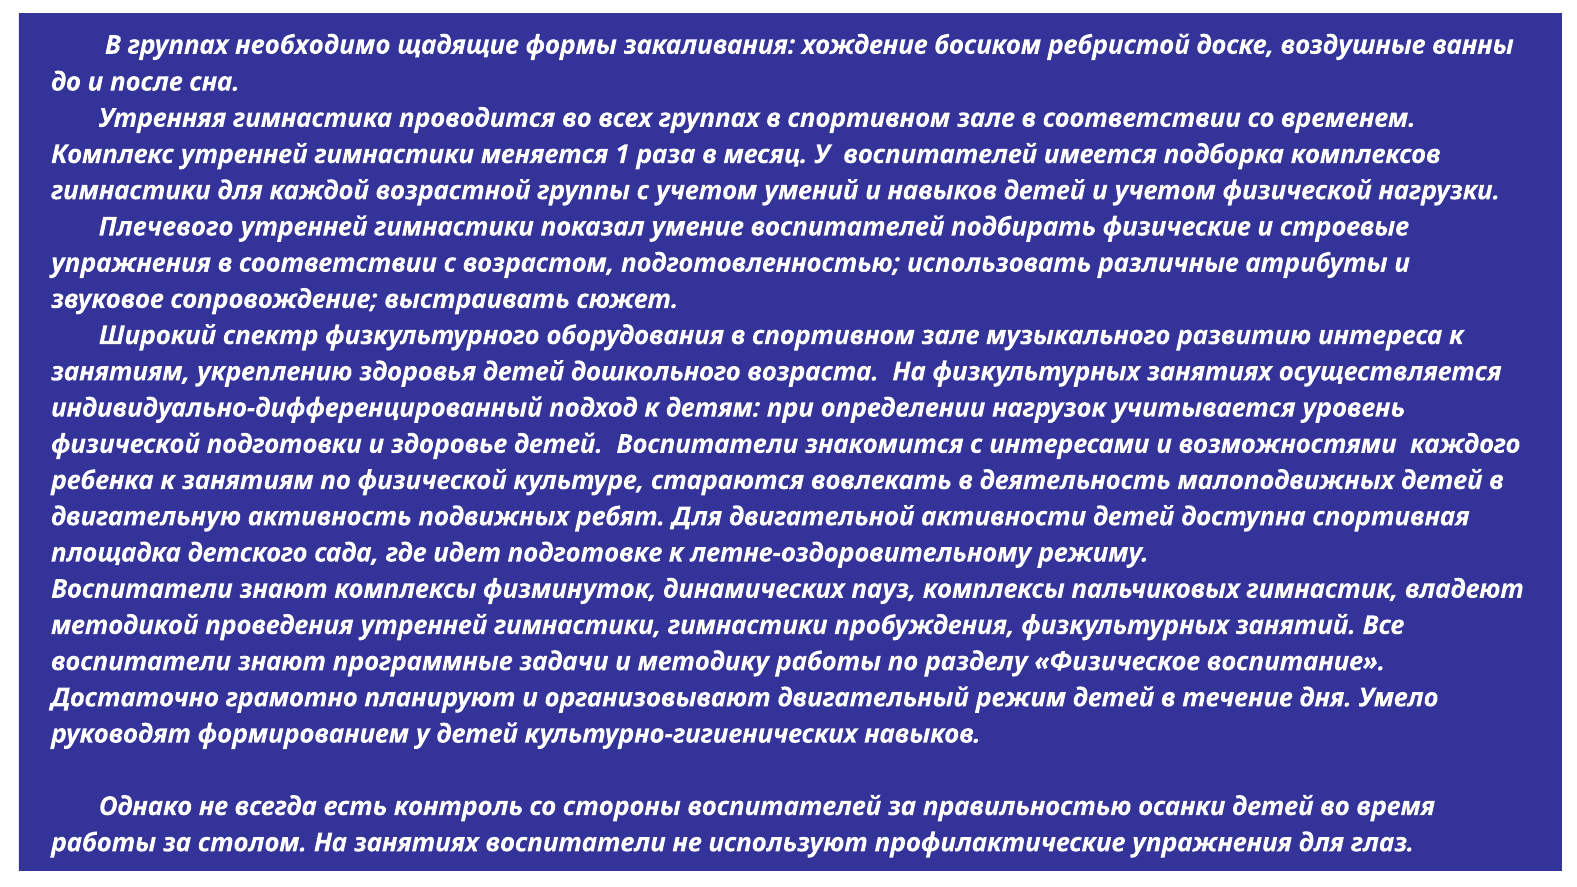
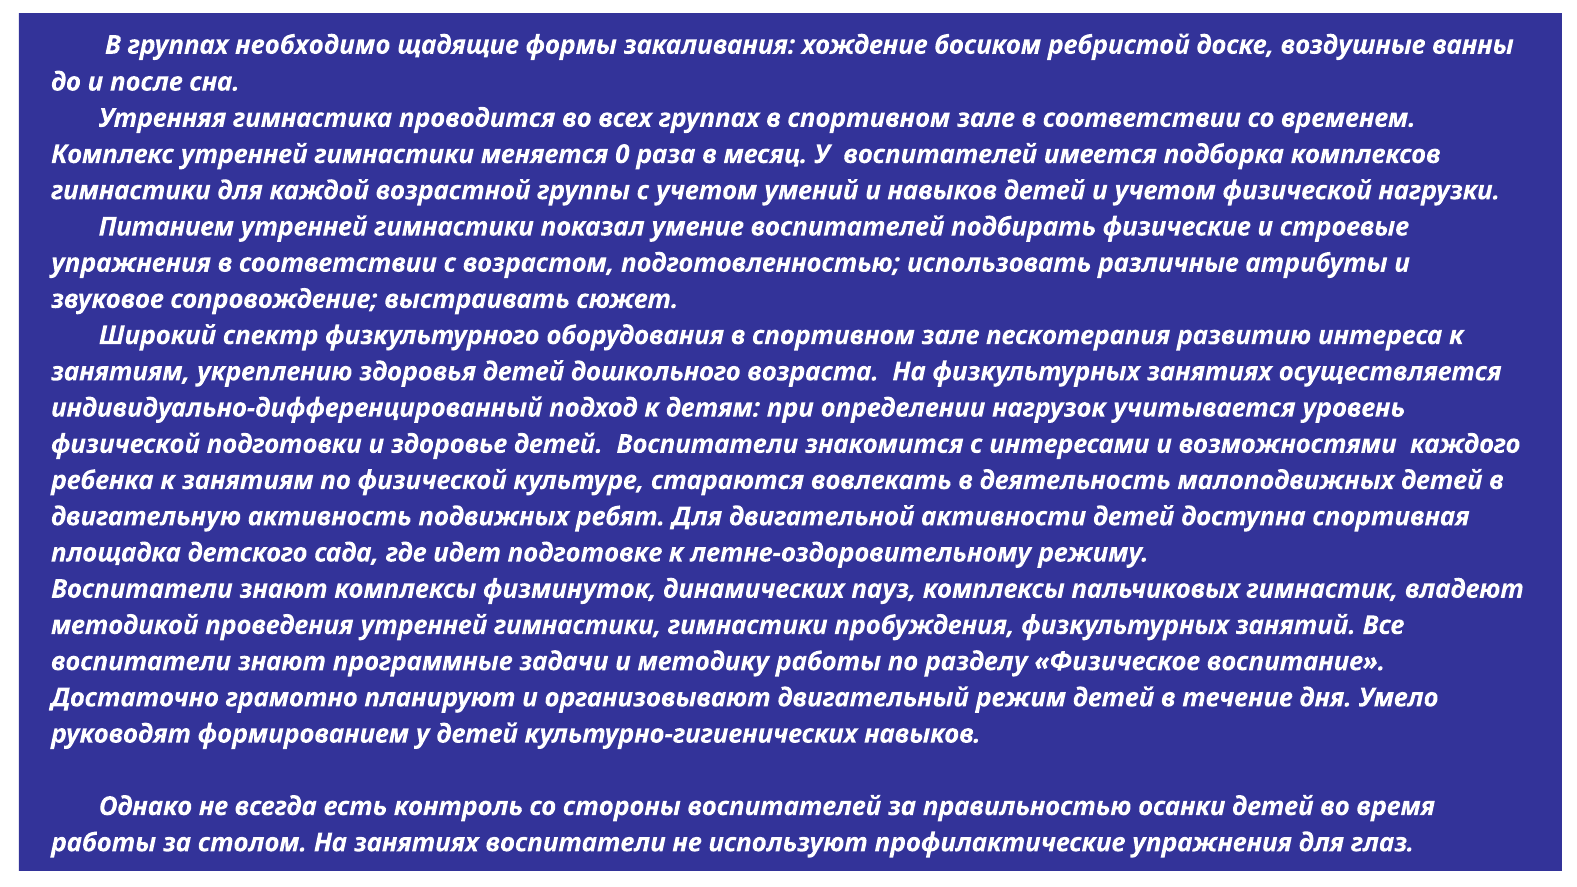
1: 1 -> 0 (622, 154)
Плечевого: Плечевого -> Питанием (166, 227)
музыкального: музыкального -> пескотерапия (1078, 336)
